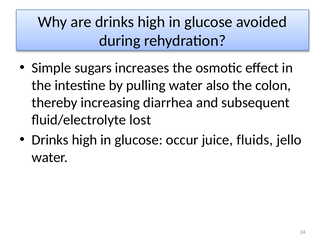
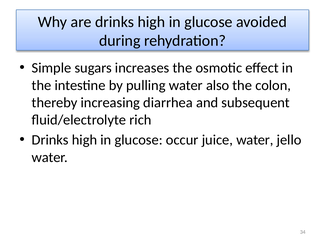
lost: lost -> rich (140, 120)
juice fluids: fluids -> water (255, 140)
